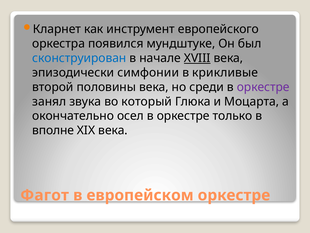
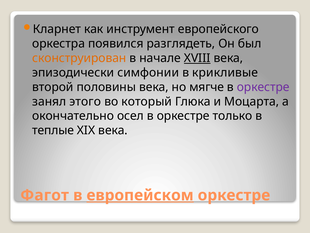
мундштуке: мундштуке -> разглядеть (181, 44)
сконструирован colour: blue -> orange (79, 58)
среди: среди -> мягче (207, 87)
звука: звука -> этого (85, 101)
вполне: вполне -> теплые (53, 130)
европейском underline: none -> present (140, 195)
